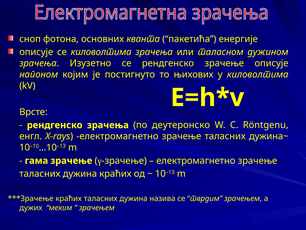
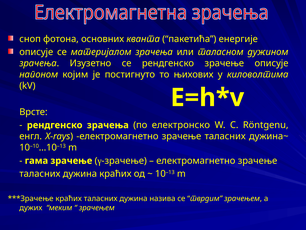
се киловолтима: киловолтима -> материјалом (101, 52)
деутеронско: деутеронско -> електронско (181, 125)
